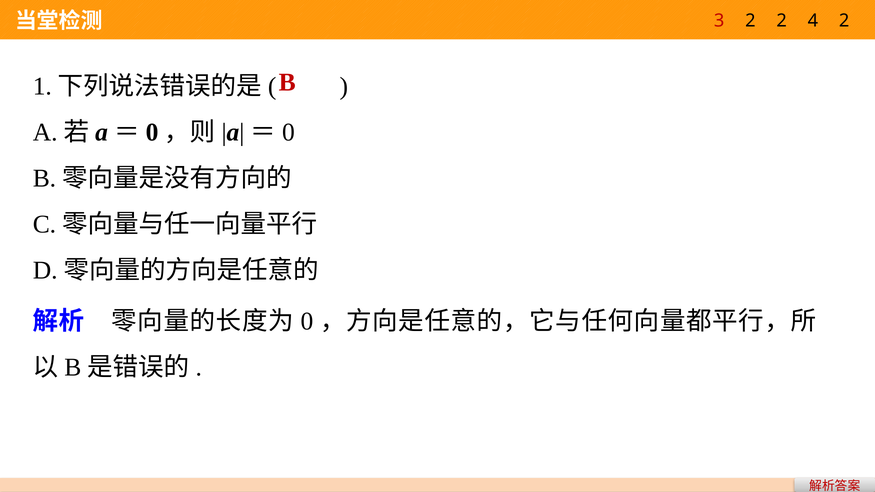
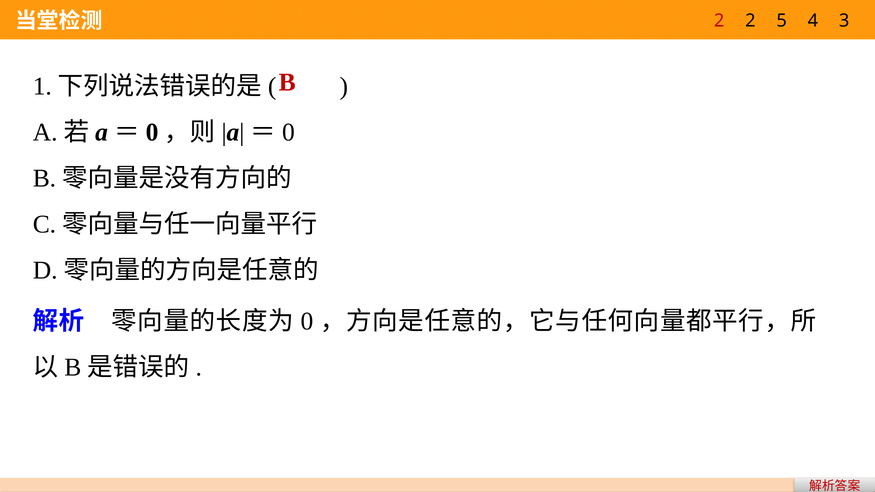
3: 3 -> 2 (719, 21)
2 2: 2 -> 5 (782, 21)
4 2: 2 -> 3 (844, 21)
